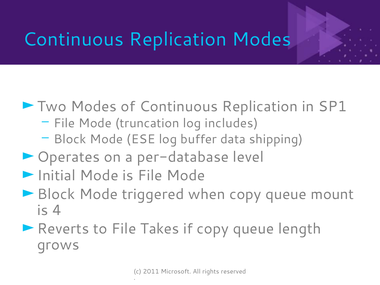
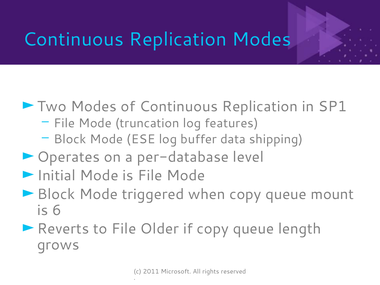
includes: includes -> features (231, 123)
4: 4 -> 6 (57, 210)
Takes: Takes -> Older (160, 229)
